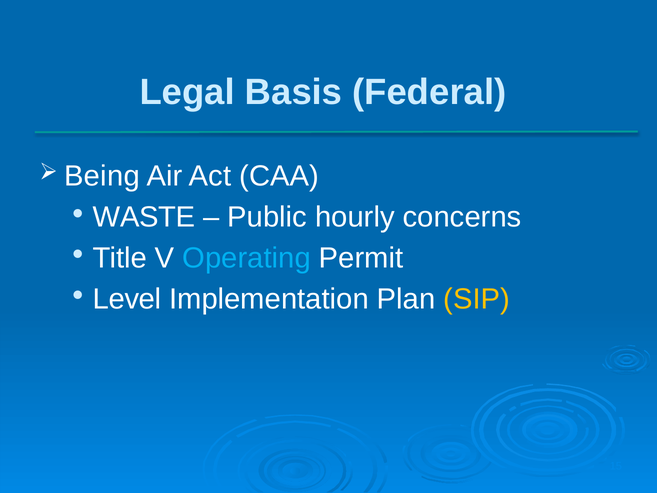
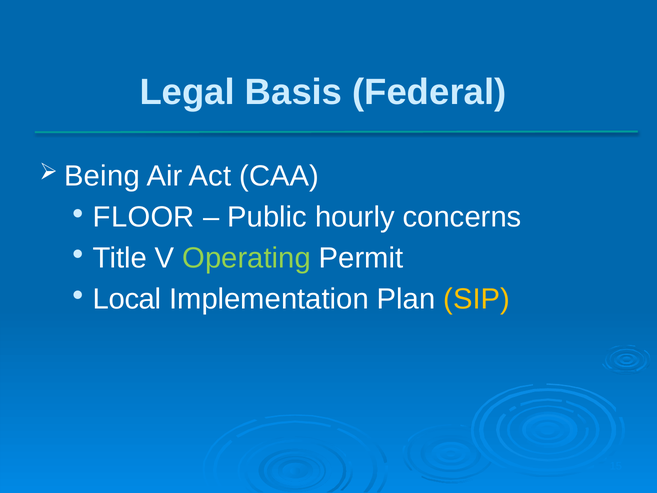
WASTE: WASTE -> FLOOR (144, 217)
Operating colour: light blue -> light green (247, 258)
Level: Level -> Local (127, 299)
